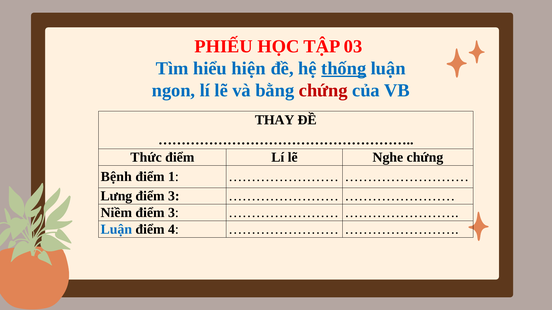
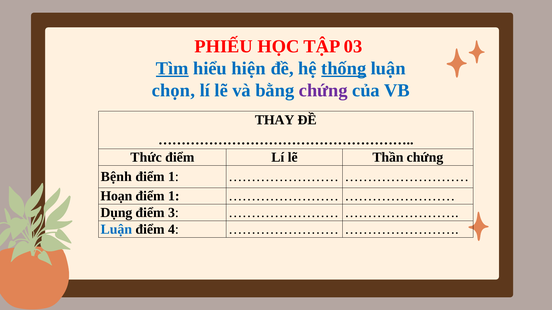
Tìm underline: none -> present (172, 69)
ngon: ngon -> chọn (173, 91)
chứng colour: red -> purple (323, 91)
Nghe: Nghe -> Thần (388, 157)
Lưng: Lưng -> Hoạn (116, 196)
3: 3 -> 1 (174, 196)
Niềm: Niềm -> Dụng (116, 213)
